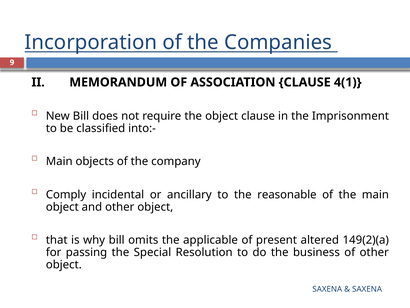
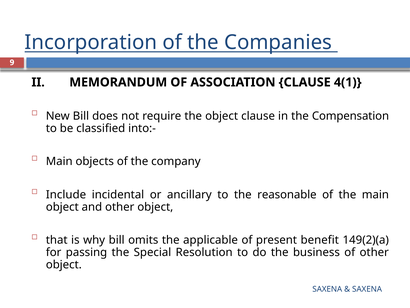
Imprisonment: Imprisonment -> Compensation (351, 116)
Comply: Comply -> Include (66, 194)
altered: altered -> benefit (320, 240)
